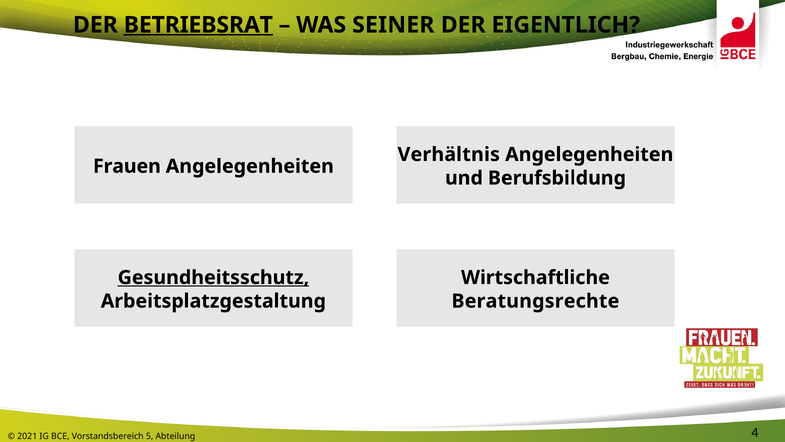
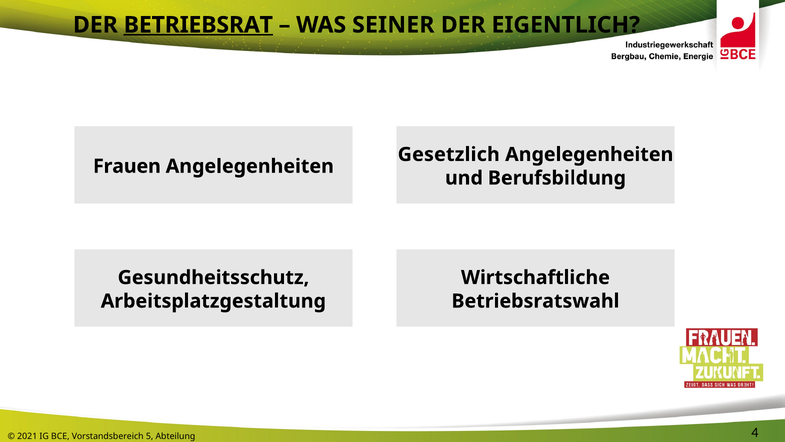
Verhältnis: Verhältnis -> Gesetzlich (449, 154)
Gesundheitsschutz underline: present -> none (213, 277)
Beratungsrechte: Beratungsrechte -> Betriebsratswahl (535, 301)
